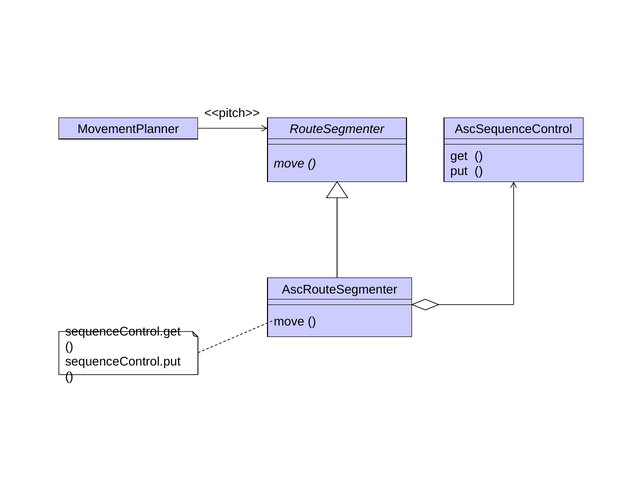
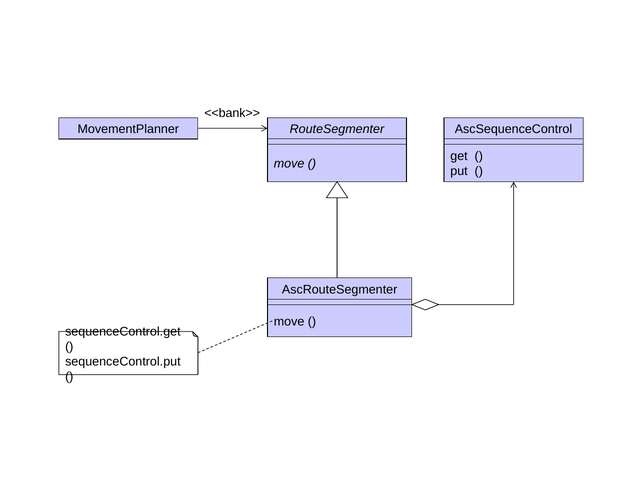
<<pitch>>: <<pitch>> -> <<bank>> (232, 113)
